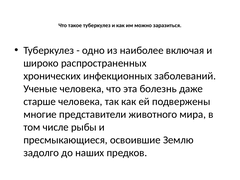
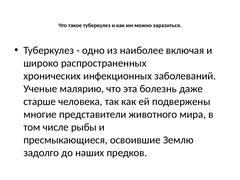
Ученые человека: человека -> малярию (82, 89)
